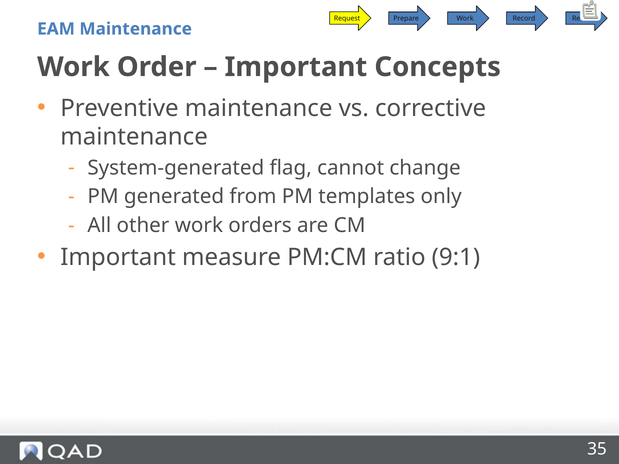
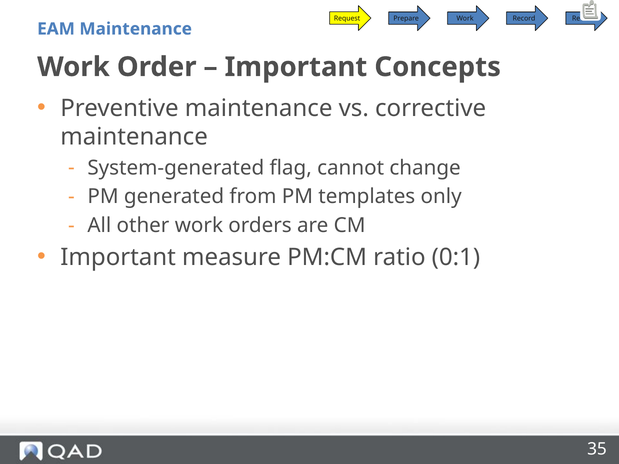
9:1: 9:1 -> 0:1 (456, 257)
